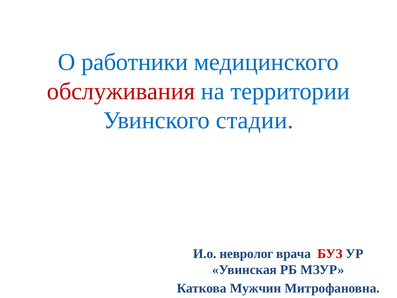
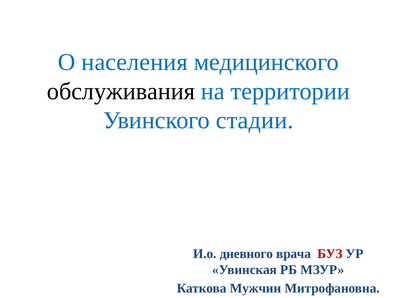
работники: работники -> населения (135, 62)
обслуживания colour: red -> black (121, 91)
невролог: невролог -> дневного (246, 254)
